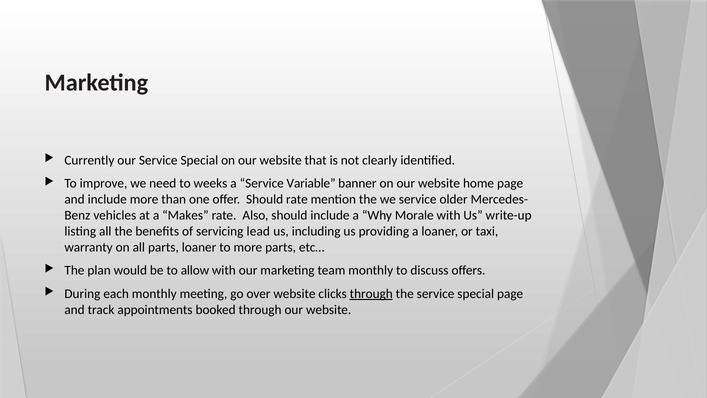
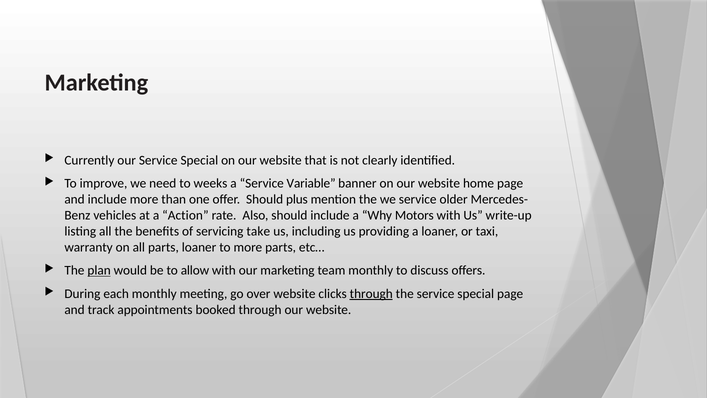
Should rate: rate -> plus (297, 199)
Makes: Makes -> Action (185, 215)
Morale: Morale -> Motors (414, 215)
lead: lead -> take (258, 231)
plan underline: none -> present (99, 270)
